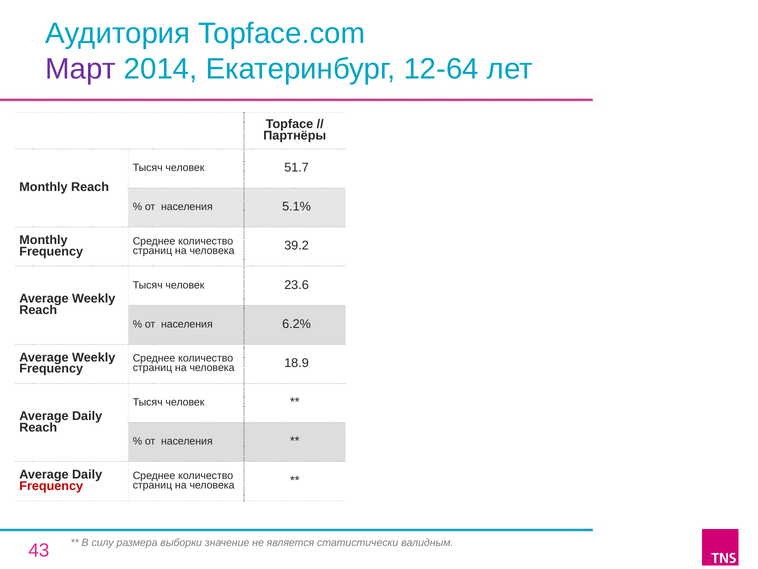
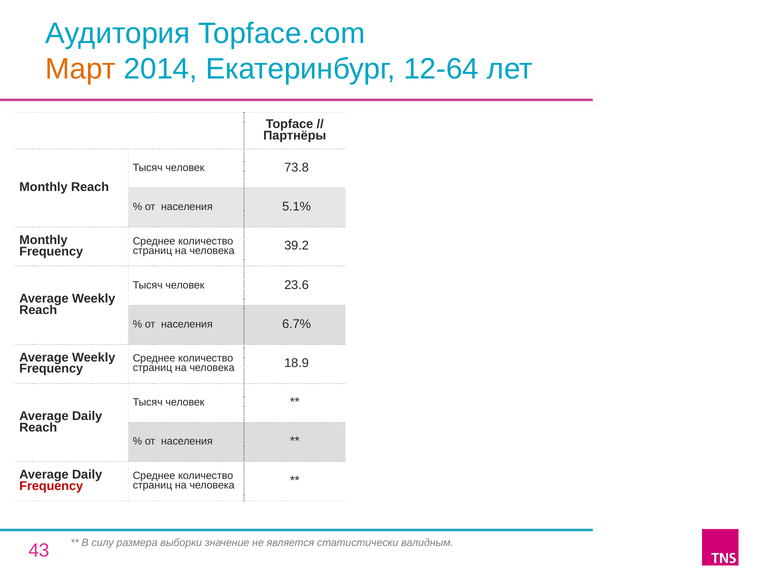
Март colour: purple -> orange (81, 69)
51.7: 51.7 -> 73.8 (297, 167)
6.2%: 6.2% -> 6.7% (297, 324)
